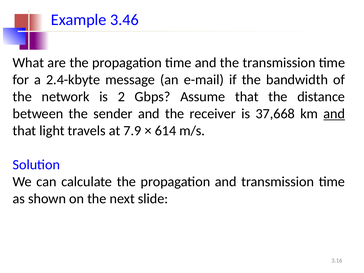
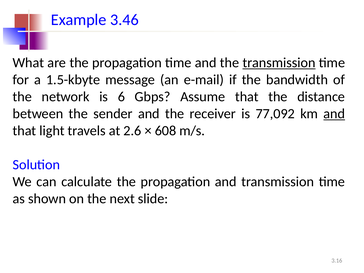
transmission underline: none -> present (279, 63)
2.4-kbyte: 2.4-kbyte -> 1.5-kbyte (73, 80)
2: 2 -> 6 (121, 97)
37,668: 37,668 -> 77,092 (275, 114)
7.9: 7.9 -> 2.6 (132, 131)
614: 614 -> 608 (166, 131)
